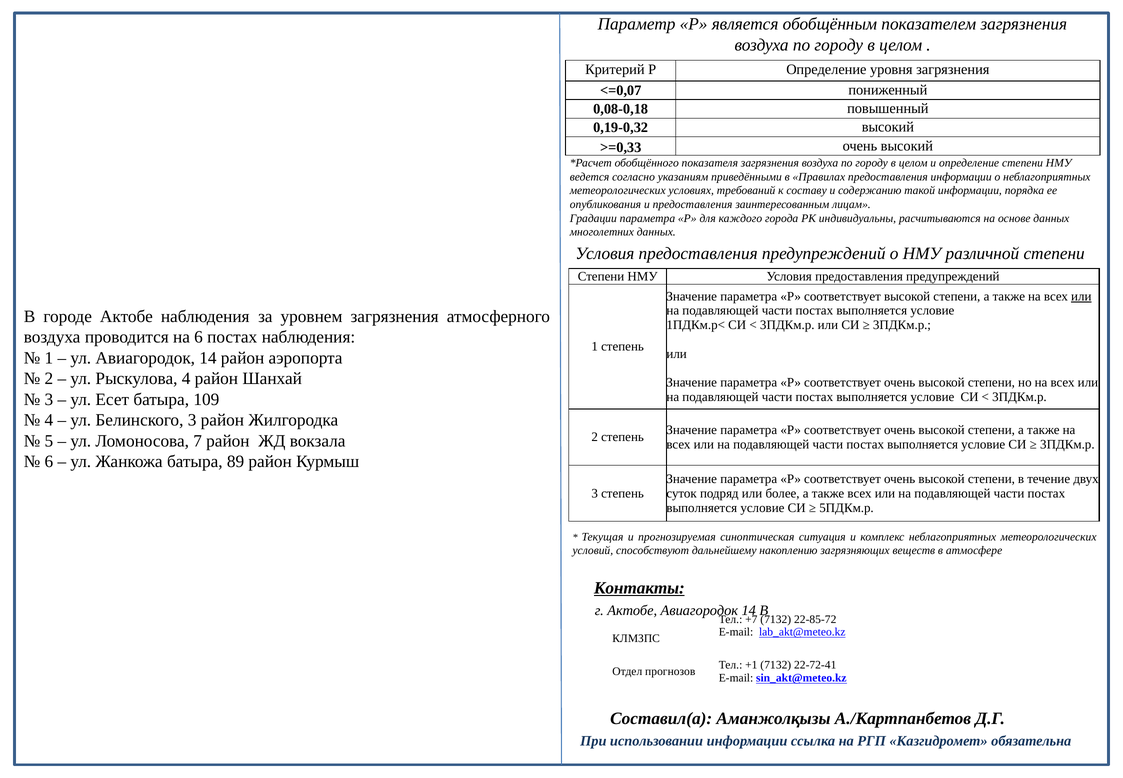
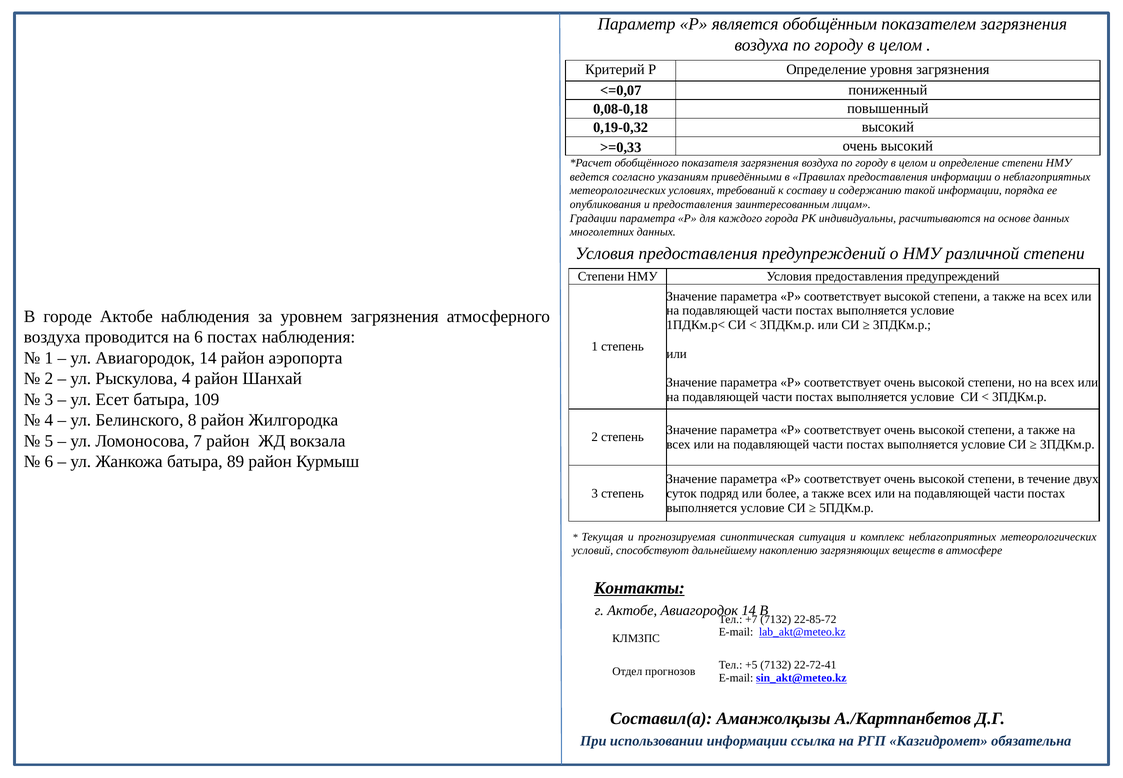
или underline: present -> none (1081, 296)
Белинского 3: 3 -> 8 (192, 420)
+1: +1 -> +5 (751, 665)
